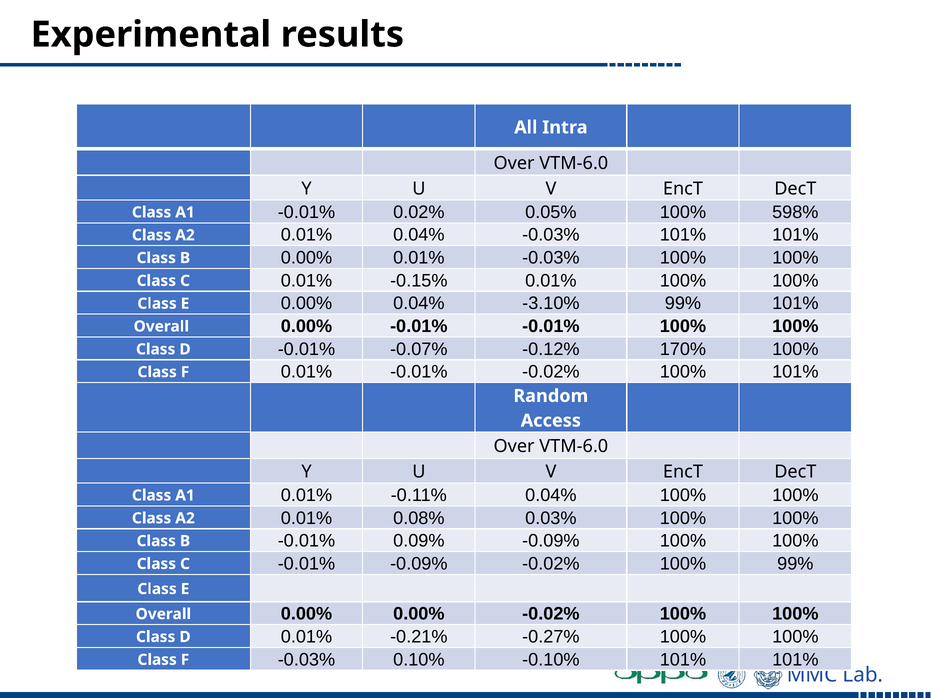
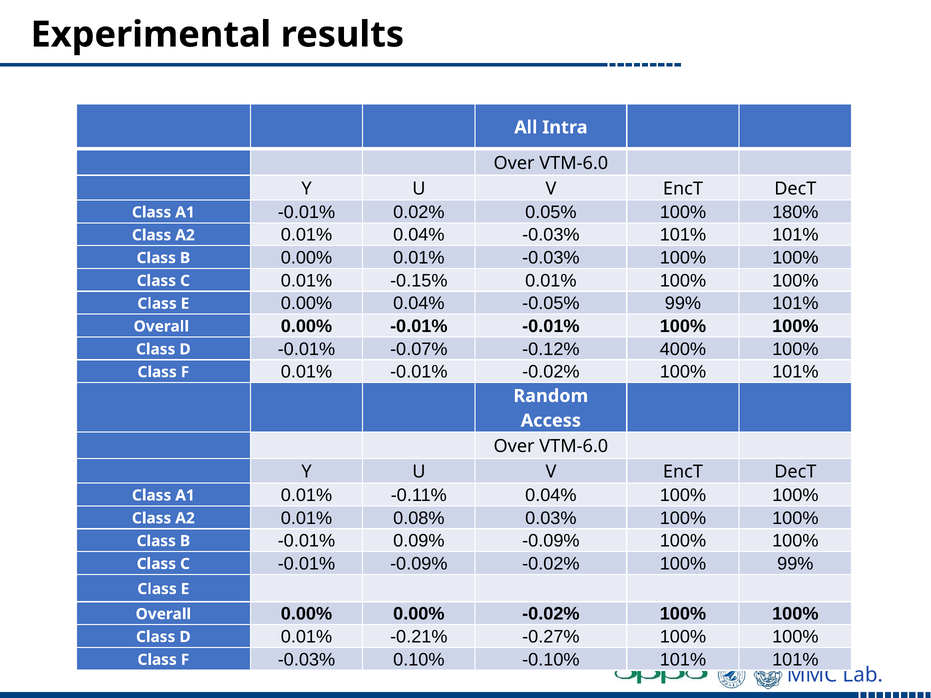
598%: 598% -> 180% (795, 212)
-3.10%: -3.10% -> -0.05% (551, 304)
170%: 170% -> 400% (683, 349)
